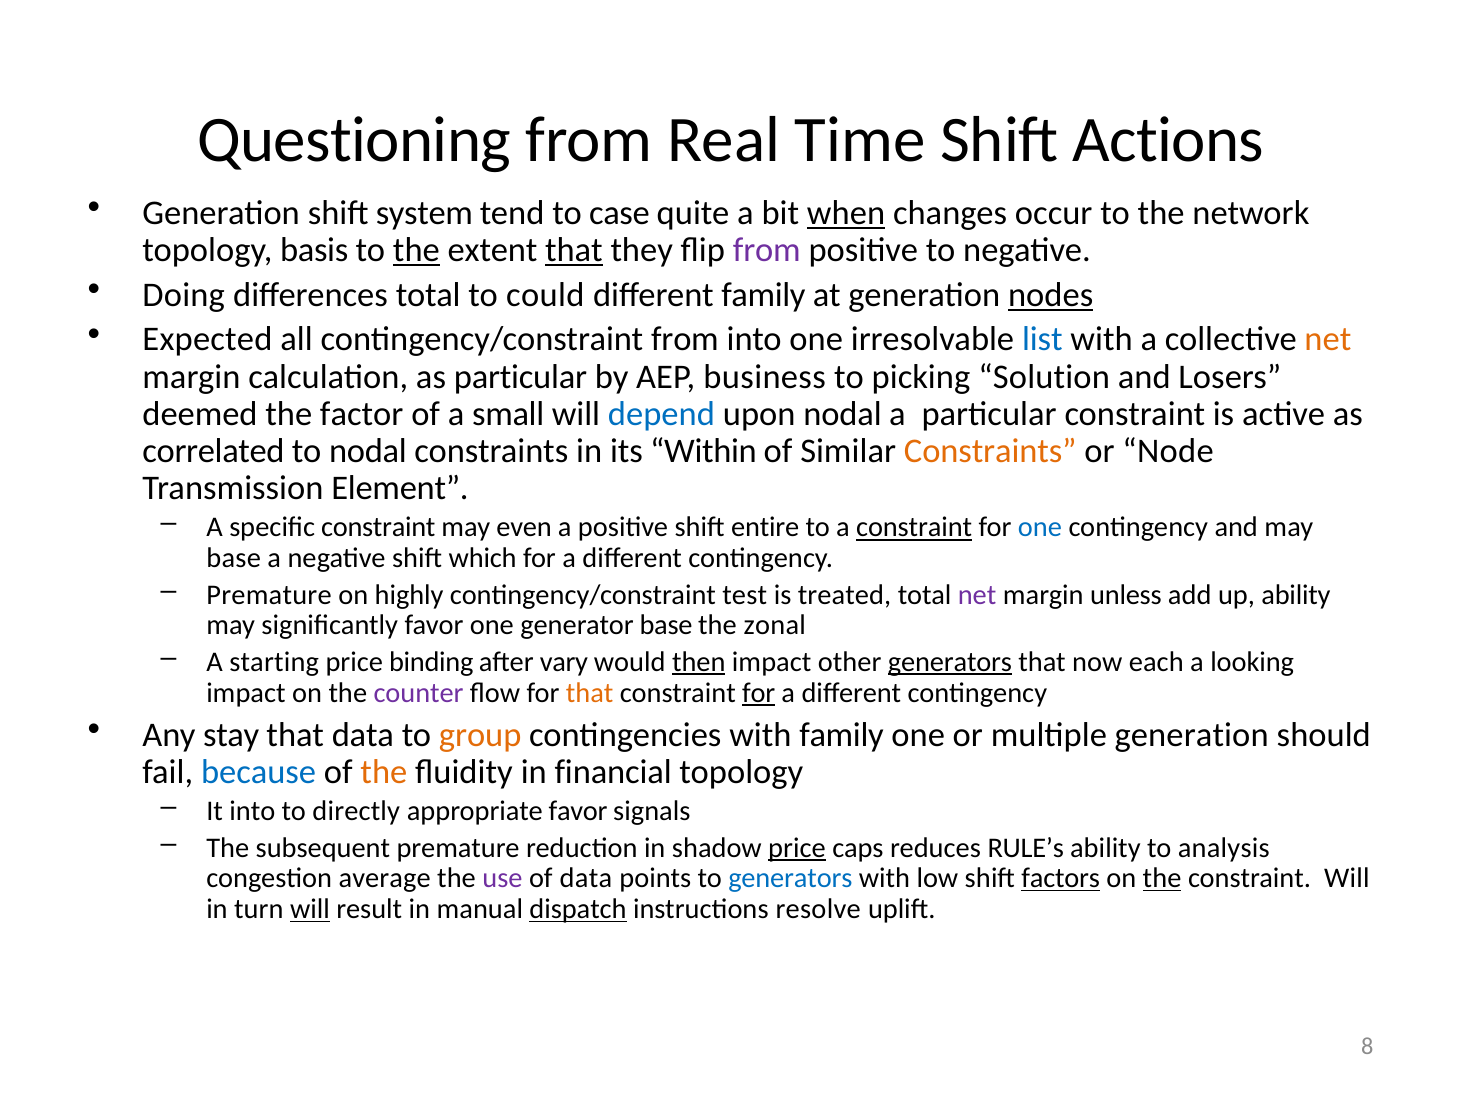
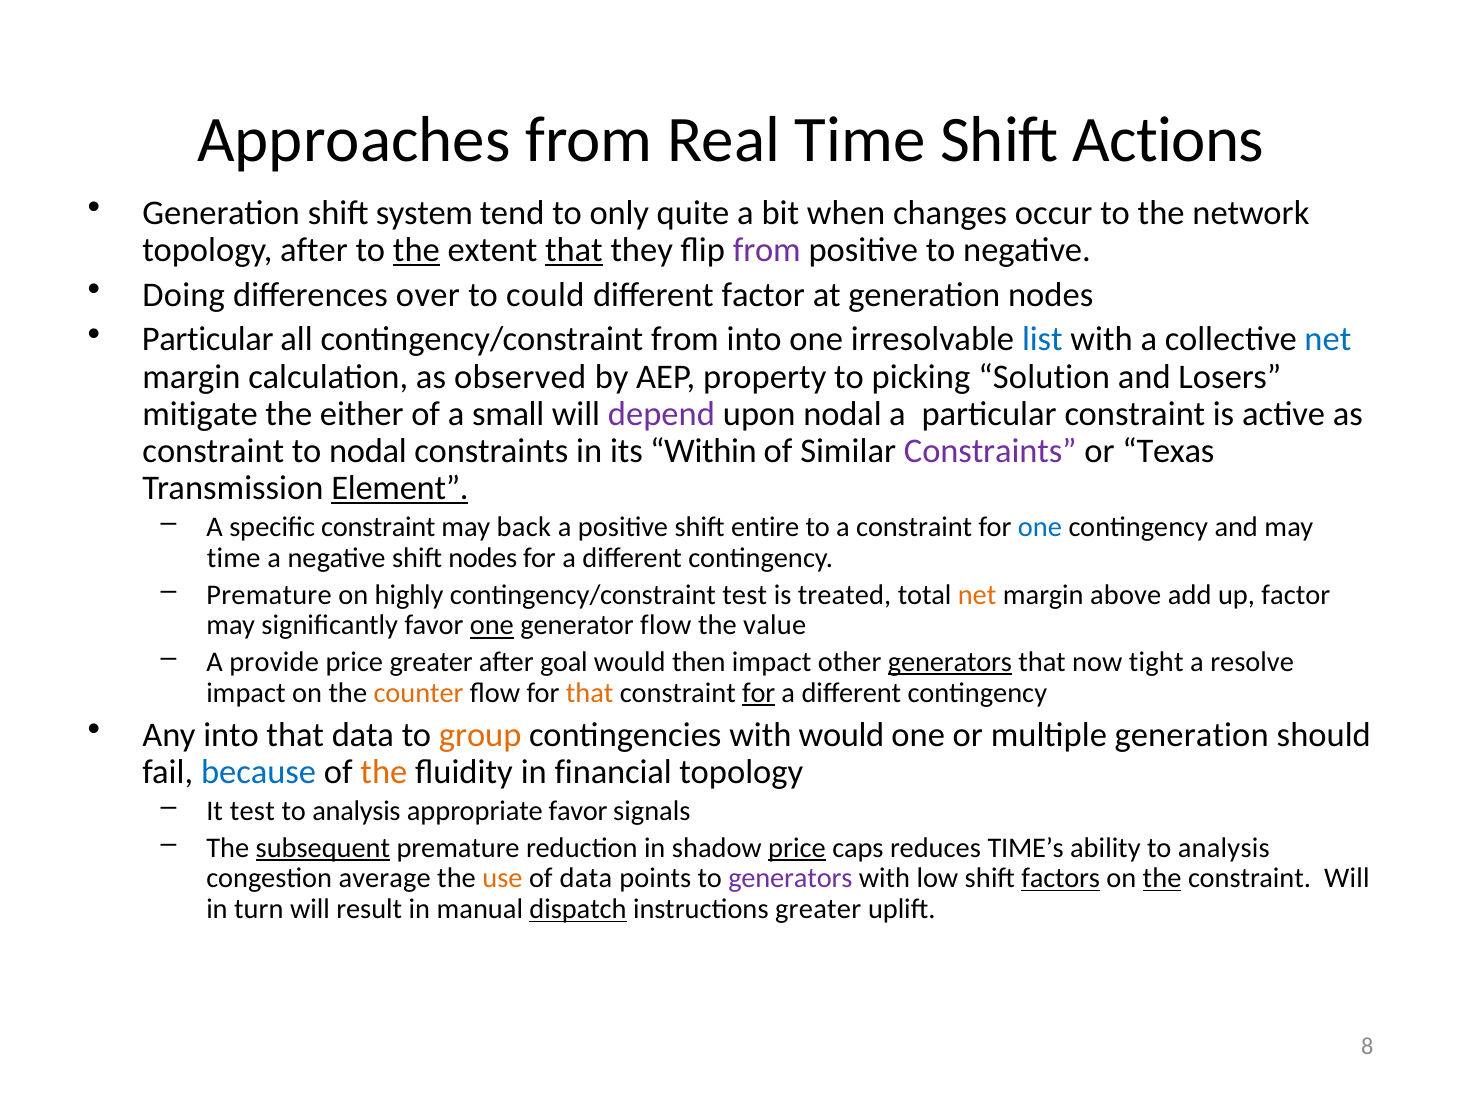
Questioning: Questioning -> Approaches (354, 140)
case: case -> only (619, 213)
when underline: present -> none (846, 213)
topology basis: basis -> after (314, 250)
differences total: total -> over (428, 295)
different family: family -> factor (763, 295)
nodes underline: present -> none (1051, 295)
Expected: Expected -> Particular (208, 339)
net colour: orange -> blue (1328, 339)
as particular: particular -> observed (520, 377)
business: business -> property (765, 377)
deemed: deemed -> mitigate (200, 414)
factor: factor -> either (362, 414)
depend colour: blue -> purple (661, 414)
correlated: correlated -> constraint (213, 451)
Constraints colour: orange -> purple (990, 451)
Node: Node -> Texas (1168, 451)
Element underline: none -> present (400, 488)
even: even -> back (524, 527)
constraint underline: present -> none (914, 527)
base: base -> time (234, 558)
shift which: which -> nodes (483, 558)
net colour: purple -> orange (977, 595)
unless: unless -> above (1126, 595)
up ability: ability -> factor (1296, 595)
one underline: none -> present (492, 625)
generator base: base -> flow (666, 625)
zonal: zonal -> value (775, 625)
starting: starting -> provide (274, 662)
price binding: binding -> greater (431, 662)
vary: vary -> goal (564, 662)
then underline: present -> none (699, 662)
each: each -> tight (1156, 662)
looking: looking -> resolve (1252, 662)
counter colour: purple -> orange (419, 693)
Any stay: stay -> into (231, 735)
with family: family -> would (842, 735)
It into: into -> test (252, 811)
directly: directly -> analysis (356, 811)
subsequent underline: none -> present (323, 847)
RULE’s: RULE’s -> TIME’s (1026, 847)
use colour: purple -> orange (502, 878)
generators colour: blue -> purple (790, 878)
will underline: present -> none (310, 909)
instructions resolve: resolve -> greater (818, 909)
